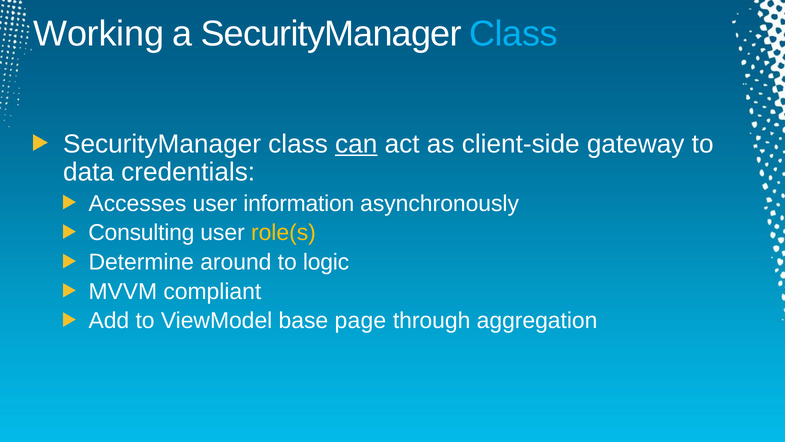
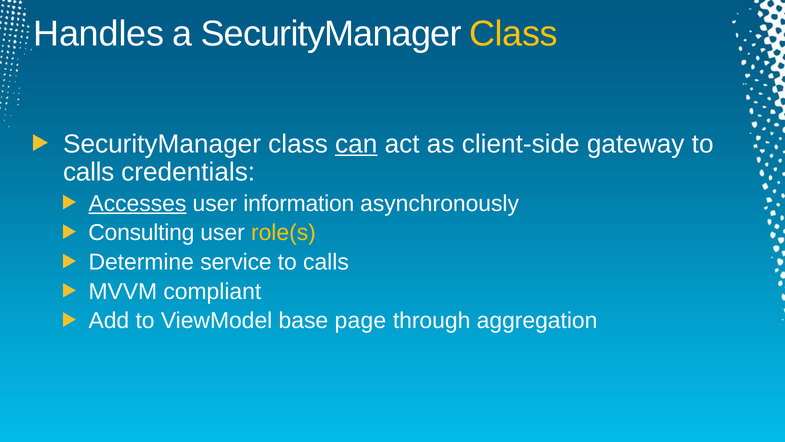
Working: Working -> Handles (99, 34)
Class colour: light blue -> yellow (514, 34)
data: data -> calls (89, 172)
Accesses underline: none -> present (137, 203)
around: around -> service (236, 262)
logic: logic -> calls (326, 262)
